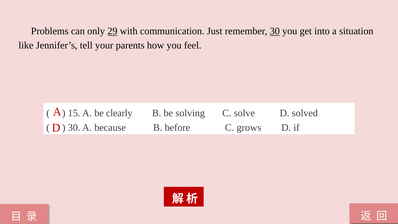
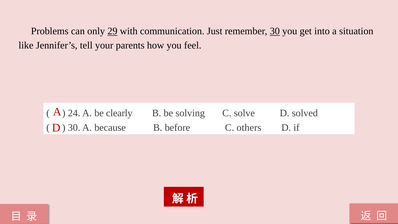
15: 15 -> 24 (74, 113)
grows: grows -> others (249, 127)
